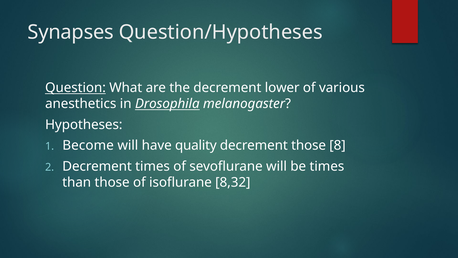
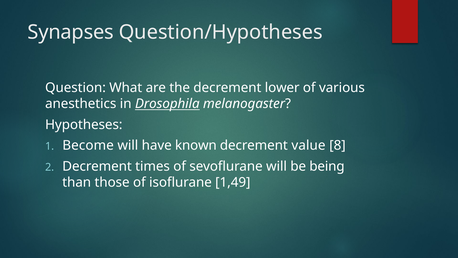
Question underline: present -> none (75, 88)
quality: quality -> known (196, 145)
decrement those: those -> value (308, 145)
be times: times -> being (327, 166)
8,32: 8,32 -> 1,49 (233, 182)
